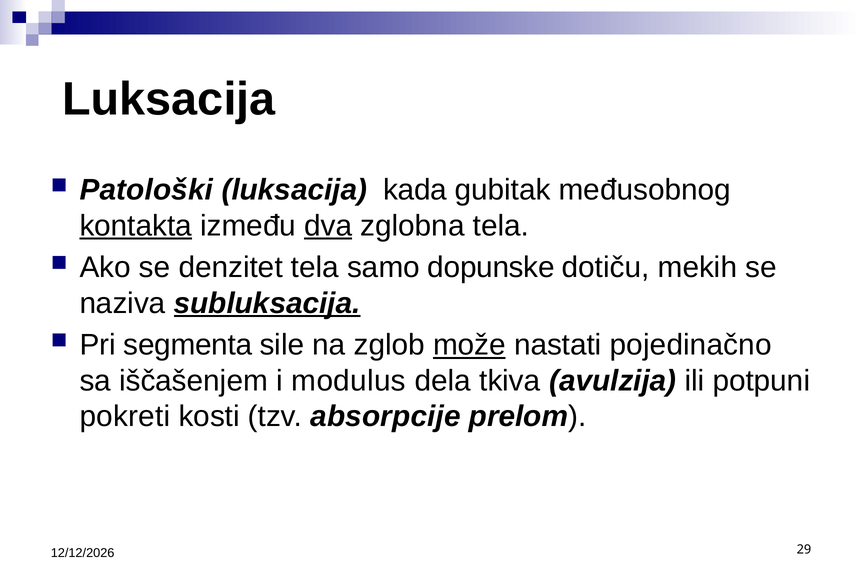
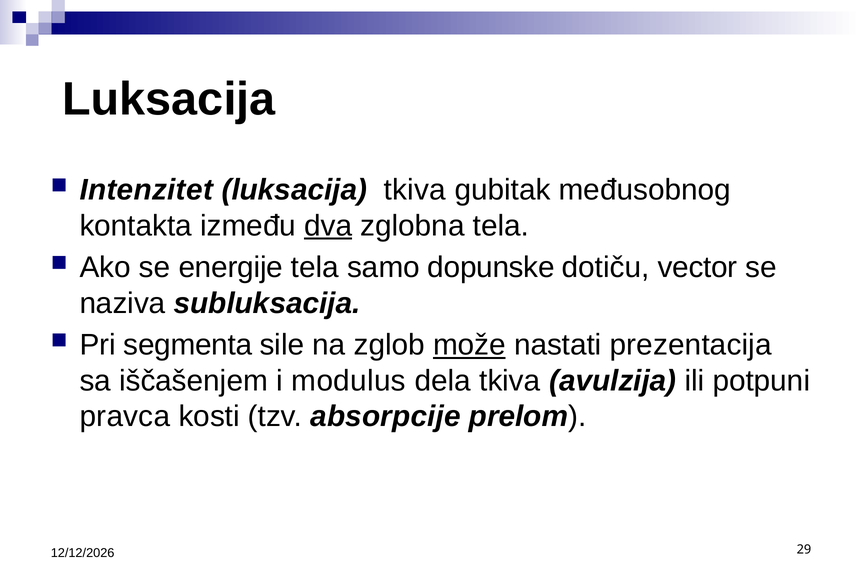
Patološki: Patološki -> Intenzitet (146, 190)
luksacija kada: kada -> tkiva (415, 190)
kontakta underline: present -> none (136, 226)
denzitet: denzitet -> energije (231, 267)
mekih: mekih -> vector (698, 267)
subluksacija underline: present -> none (267, 303)
pojedinačno: pojedinačno -> prezentacija (691, 345)
pokreti: pokreti -> pravca (125, 416)
